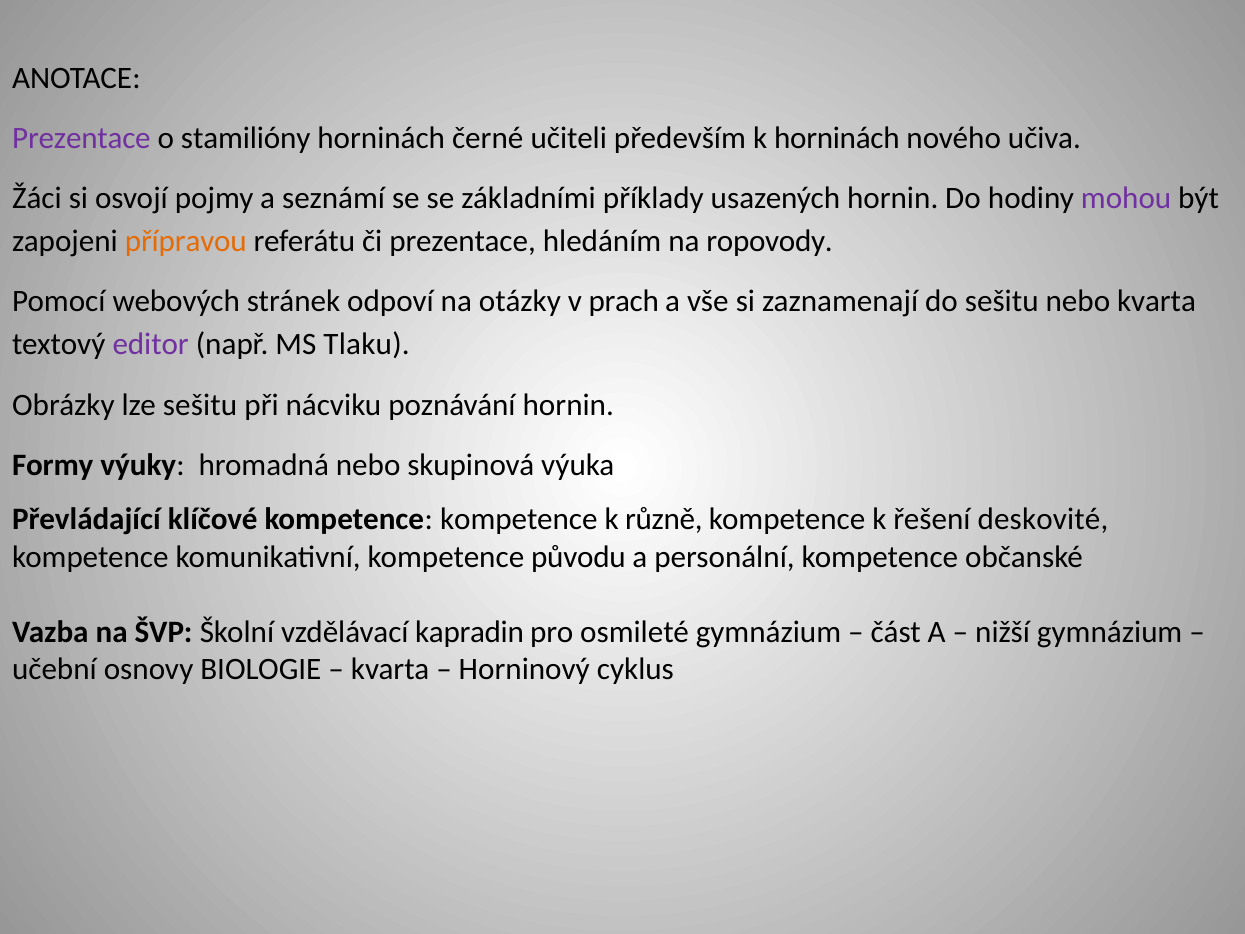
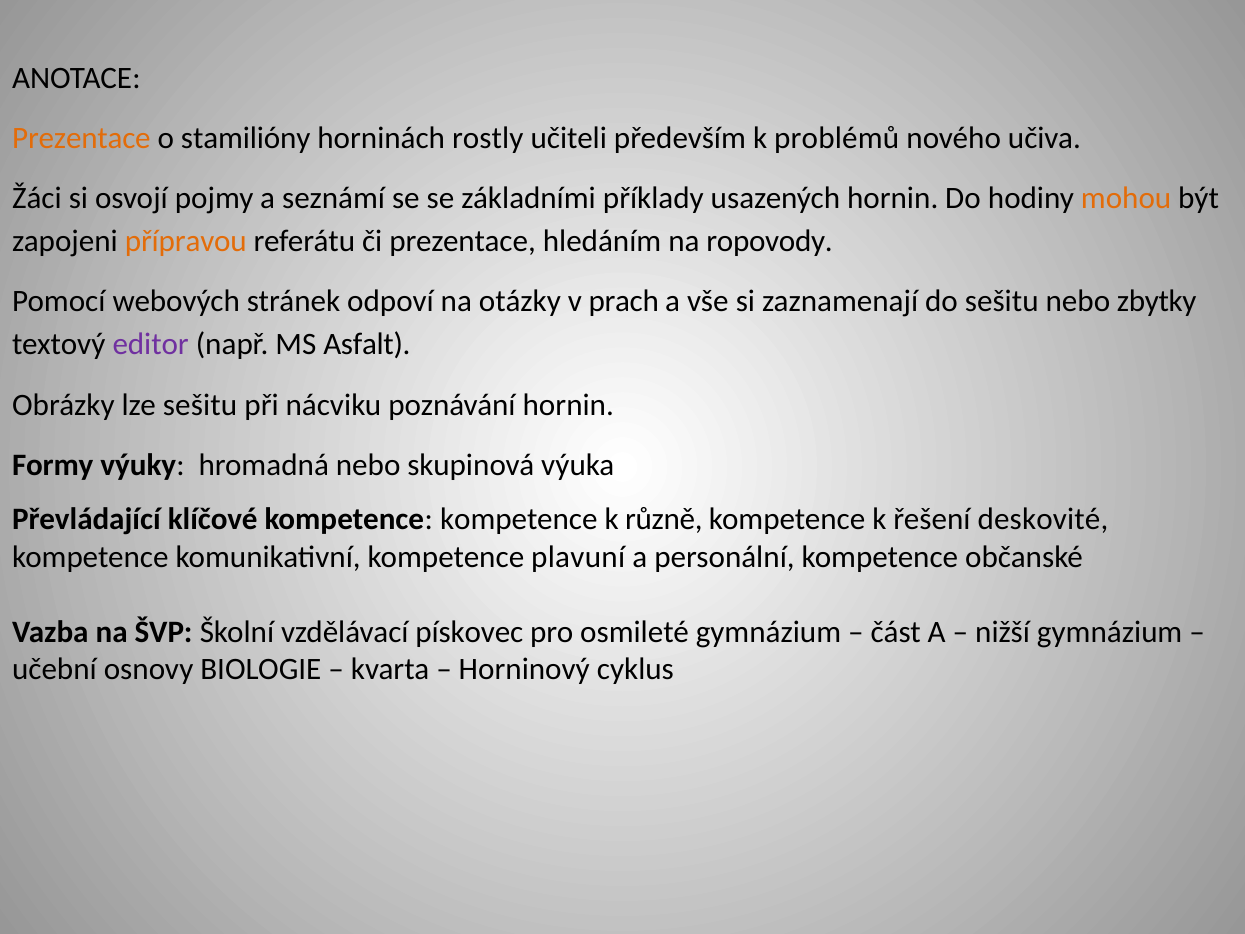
Prezentace colour: purple -> orange (81, 138)
černé: černé -> rostly (488, 138)
k horninách: horninách -> problémů (837, 138)
mohou colour: purple -> orange (1126, 198)
nebo kvarta: kvarta -> zbytky (1157, 301)
Tlaku: Tlaku -> Asfalt (367, 344)
původu: původu -> plavuní (578, 557)
kapradin: kapradin -> pískovec (469, 632)
